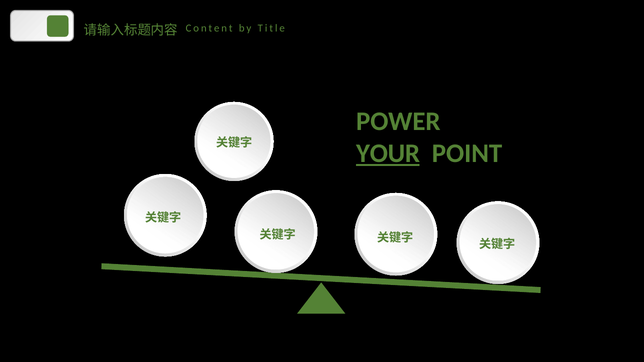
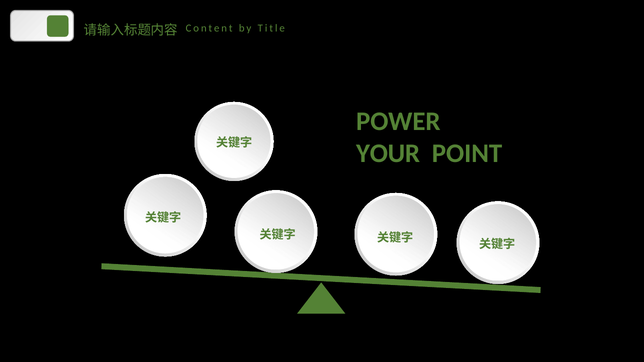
YOUR underline: present -> none (388, 154)
